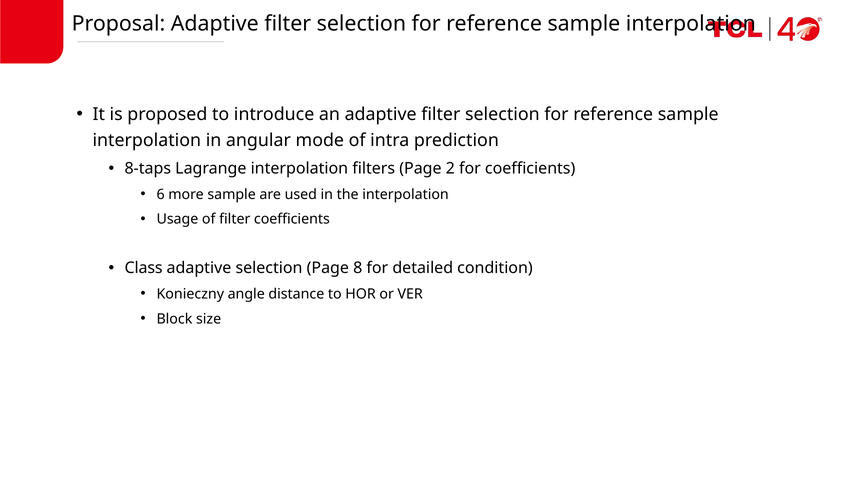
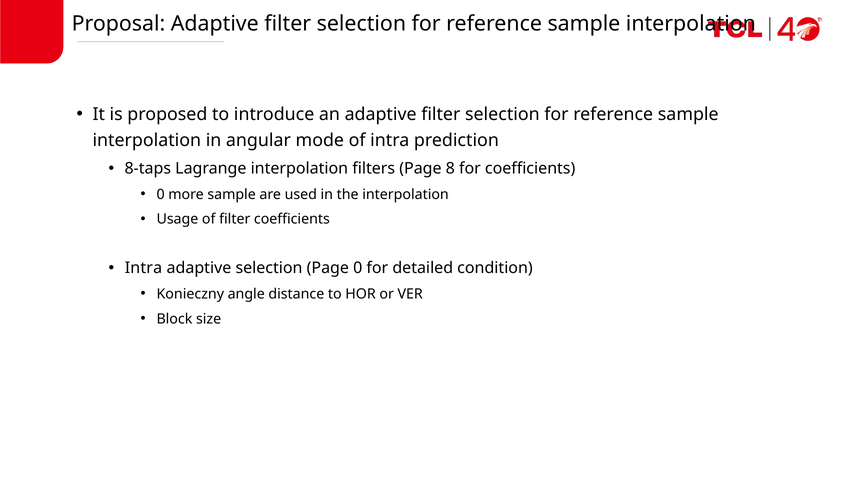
2: 2 -> 8 (450, 169)
6: 6 -> 0 (161, 195)
Class: Class -> Intra (143, 268)
Page 8: 8 -> 0 (358, 268)
